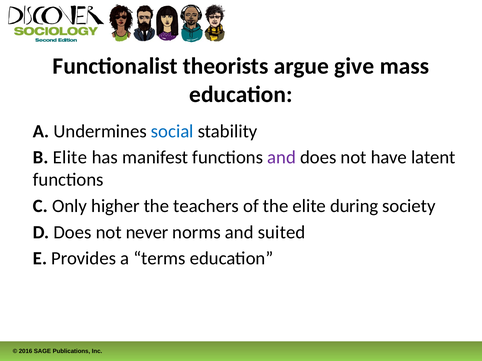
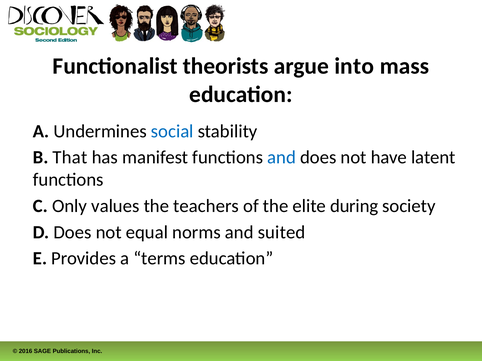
give: give -> into (354, 66)
B Elite: Elite -> That (70, 158)
and colour: purple -> blue (282, 158)
higher: higher -> values (115, 206)
never: never -> equal (147, 232)
